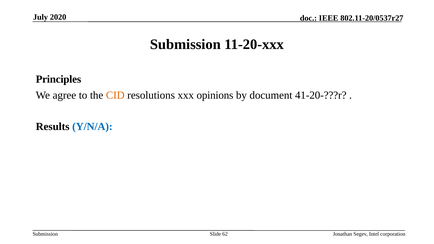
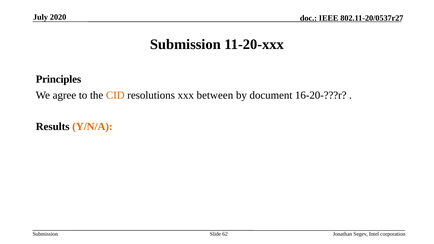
opinions: opinions -> between (215, 95)
41-20-???r: 41-20-???r -> 16-20-???r (321, 95)
Y/N/A colour: blue -> orange (92, 127)
